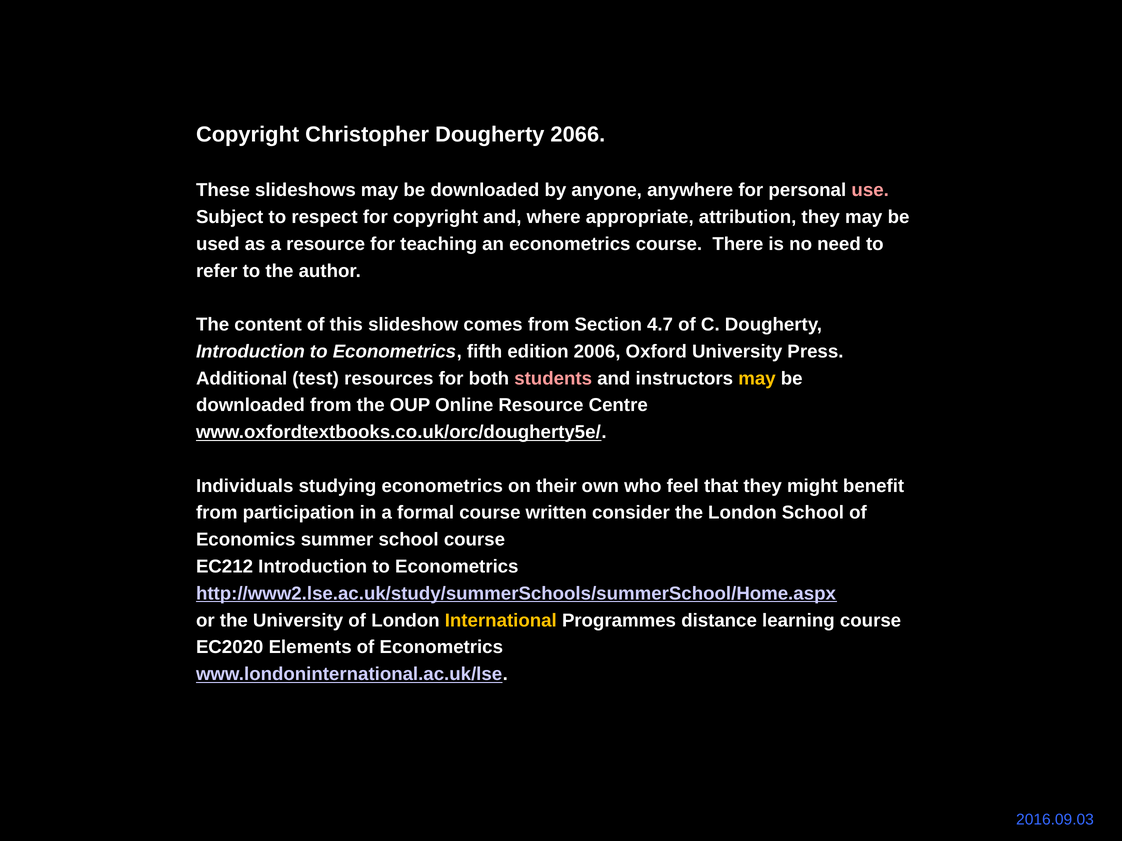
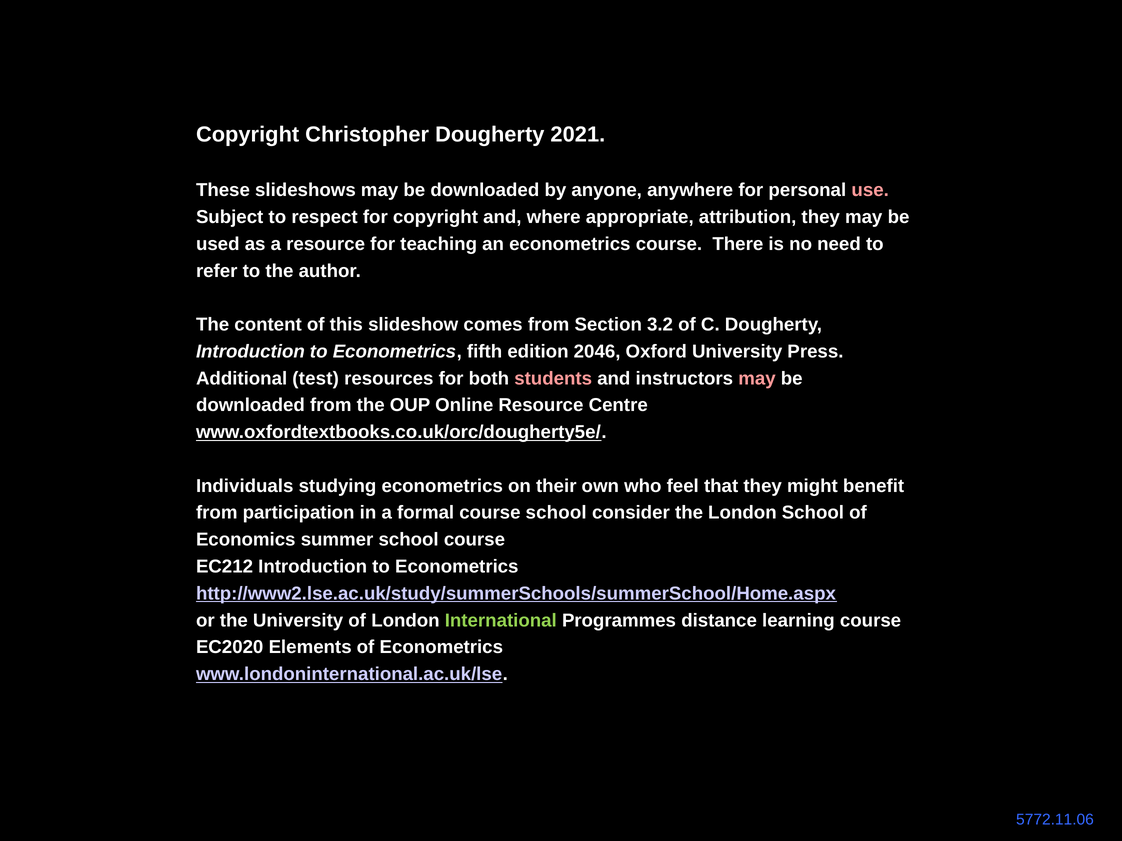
2066: 2066 -> 2021 (578, 135)
4.7: 4.7 -> 3.2 (660, 325)
2006: 2006 -> 2046 (597, 352)
may colour: yellow -> pink (757, 379)
course written: written -> school (556, 513)
International colour: yellow -> light green (501, 621)
2016.09.03: 2016.09.03 -> 5772.11.06 (1055, 820)
